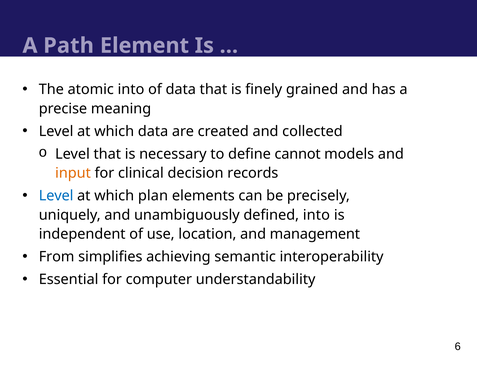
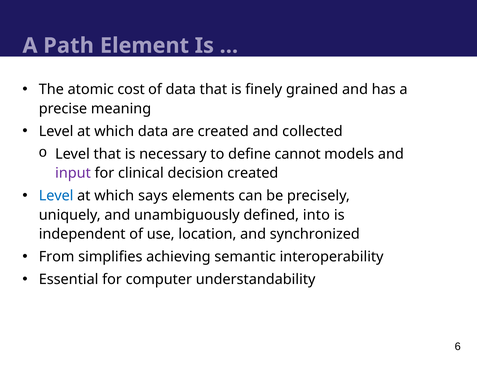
atomic into: into -> cost (131, 89)
input colour: orange -> purple (73, 173)
decision records: records -> created (253, 173)
plan: plan -> says (153, 196)
management: management -> synchronized (315, 234)
